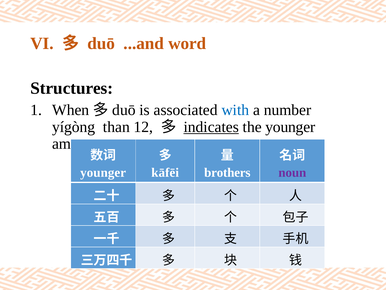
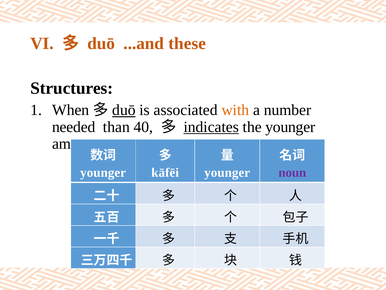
word: word -> these (187, 43)
duō underline: none -> present (124, 110)
with colour: blue -> orange (235, 110)
yígòng: yígòng -> needed (74, 127)
12: 12 -> 40 (143, 127)
brothers: brothers -> younger (227, 172)
